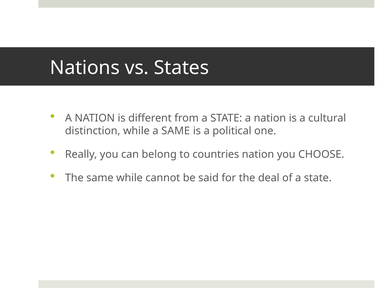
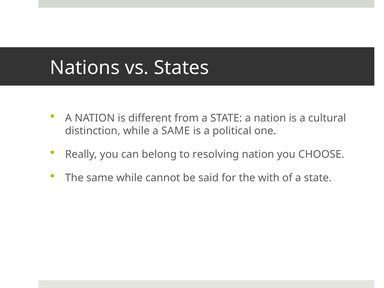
countries: countries -> resolving (216, 154)
deal: deal -> with (269, 178)
